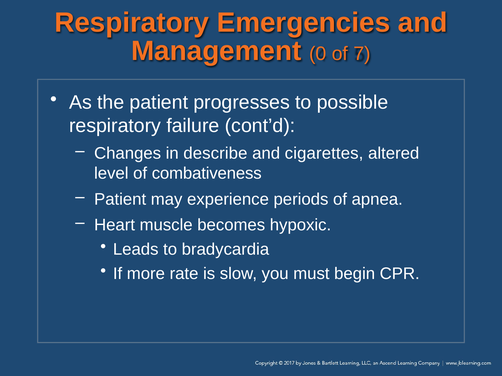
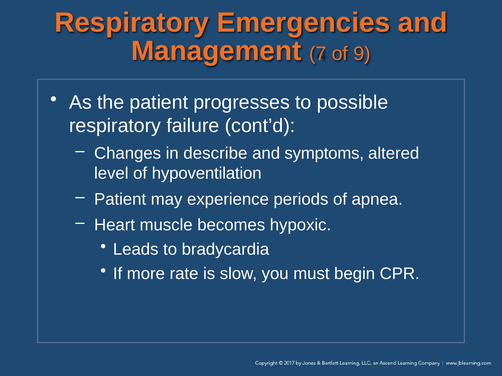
0: 0 -> 7 (318, 54)
7: 7 -> 9 (362, 54)
cigarettes: cigarettes -> symptoms (324, 153)
combativeness: combativeness -> hypoventilation (207, 174)
